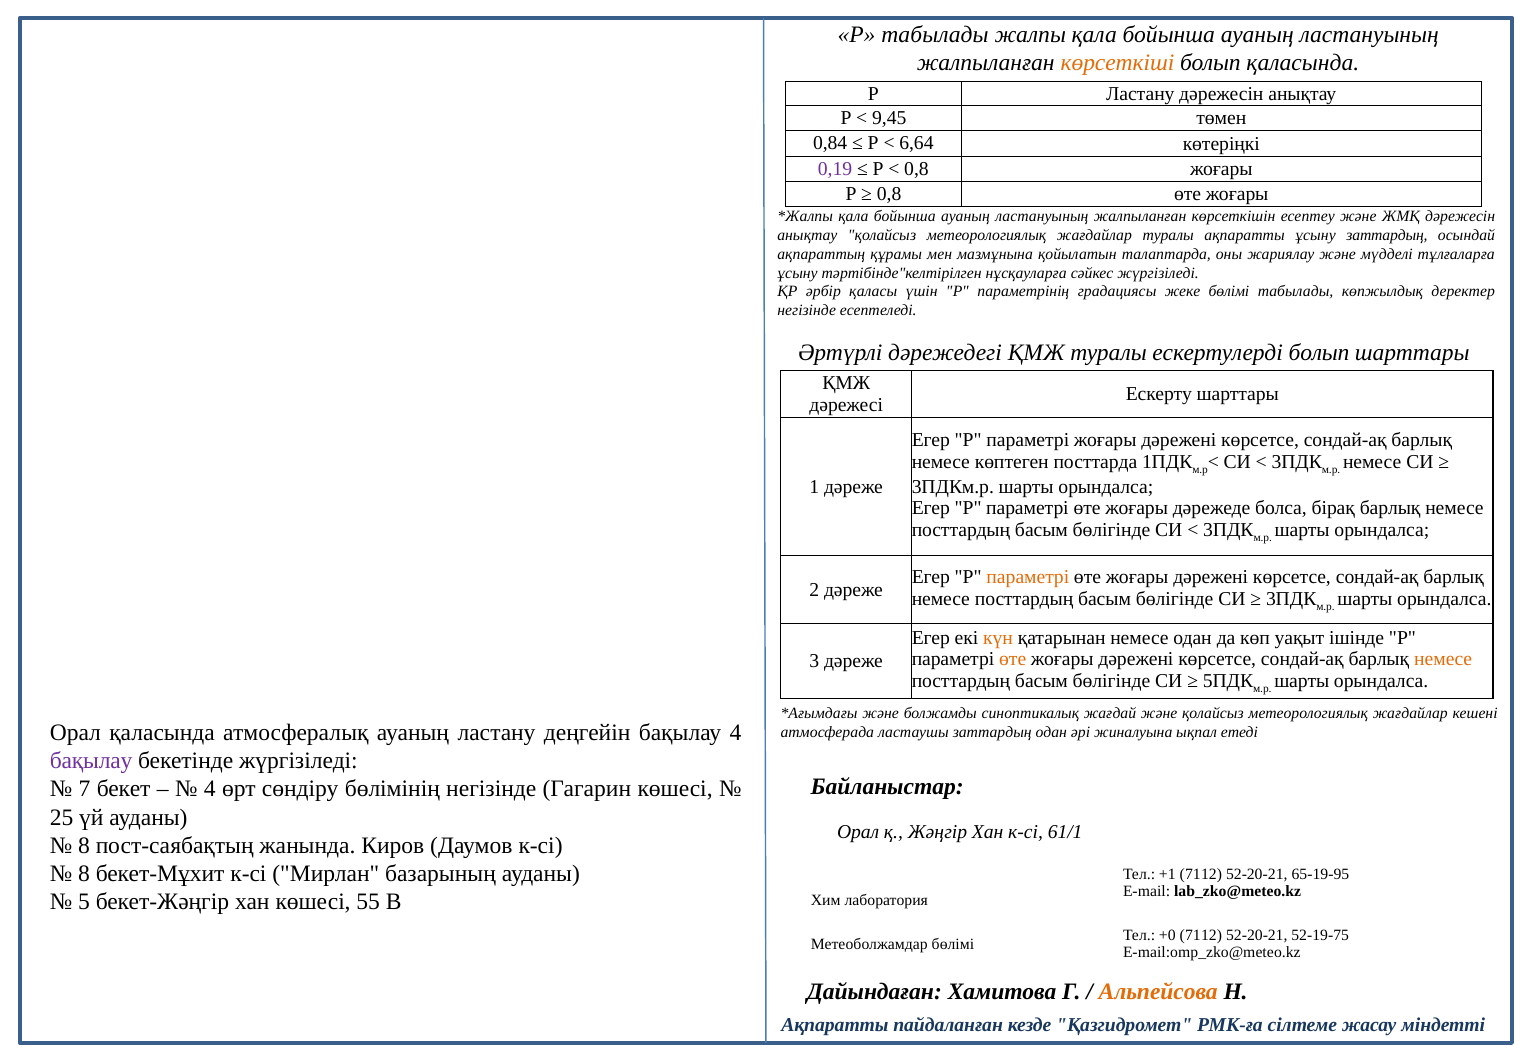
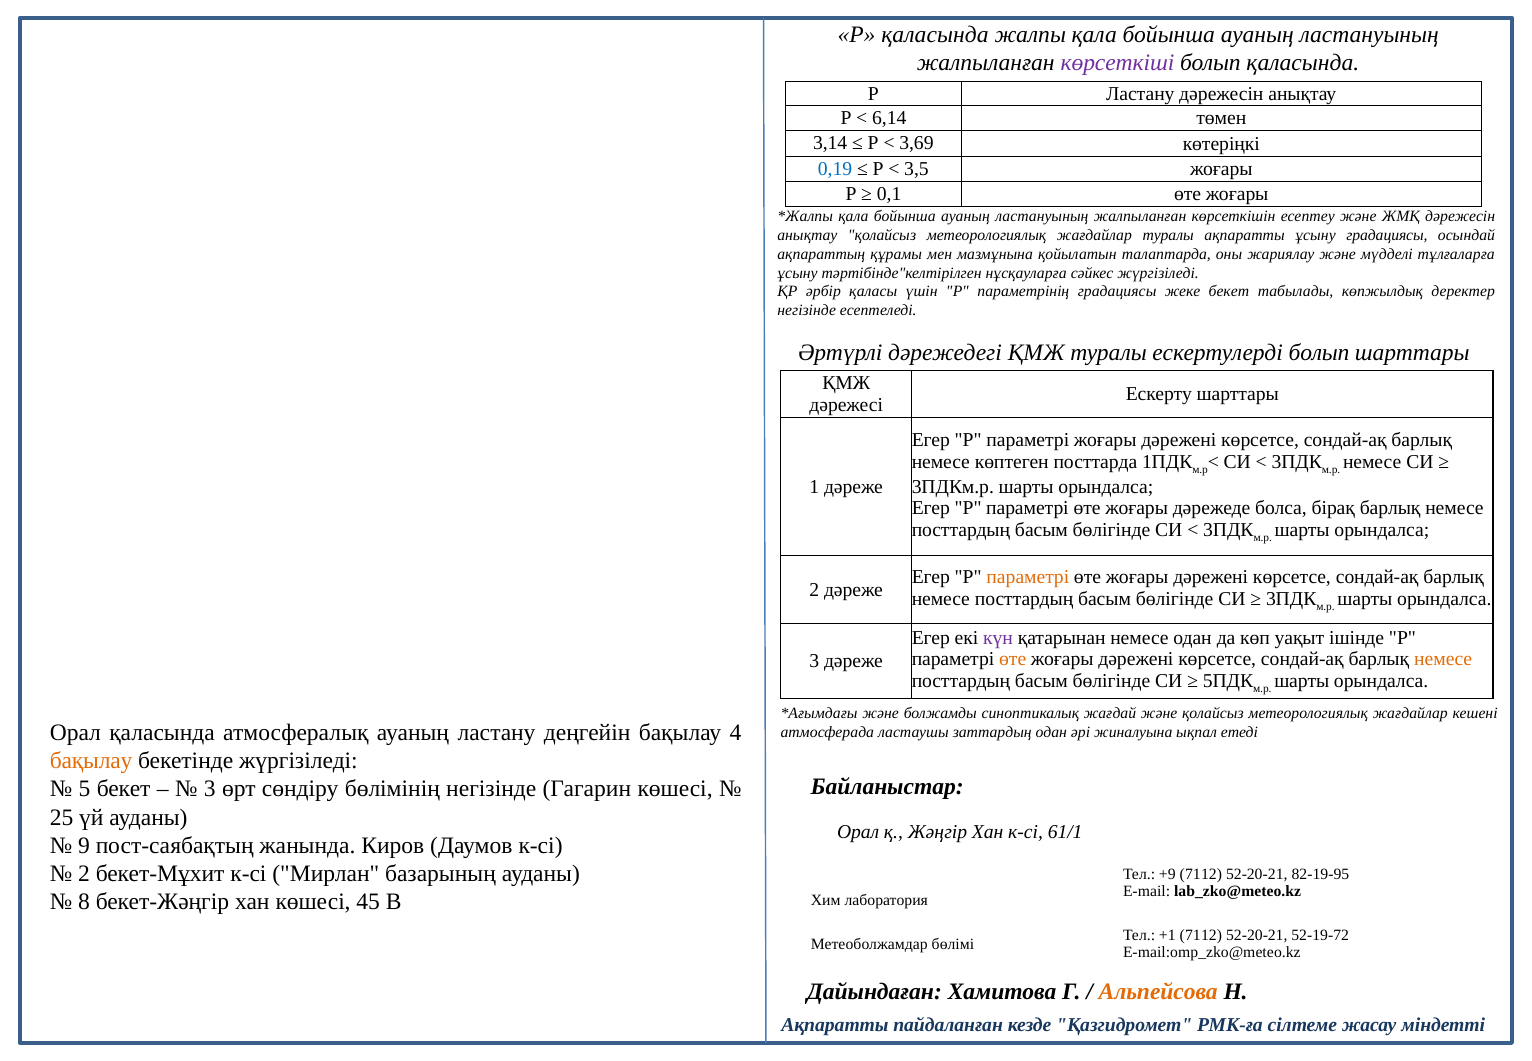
Р табылады: табылады -> қаласында (935, 34)
көрсеткіші colour: orange -> purple (1117, 63)
9,45: 9,45 -> 6,14 (889, 118)
0,84: 0,84 -> 3,14 (830, 143)
6,64: 6,64 -> 3,69 (916, 143)
0,19 colour: purple -> blue (835, 169)
0,8: 0,8 -> 3,5 (916, 169)
0,8: 0,8 -> 0,1 (889, 194)
ұсыну заттардың: заттардың -> градациясы (1387, 235)
жеке бөлімі: бөлімі -> бекет (1229, 292)
күн colour: orange -> purple (998, 638)
бақылау colour: purple -> orange (91, 760)
7: 7 -> 5 (85, 789)
4: 4 -> 3 (210, 789)
8: 8 -> 9 (84, 845)
8: 8 -> 2 (84, 874)
+1: +1 -> +9 (1167, 874)
65-19-95: 65-19-95 -> 82-19-95 (1320, 874)
5: 5 -> 8 (84, 902)
55: 55 -> 45 (368, 902)
+0: +0 -> +1 (1167, 935)
52-19-75: 52-19-75 -> 52-19-72 (1320, 935)
